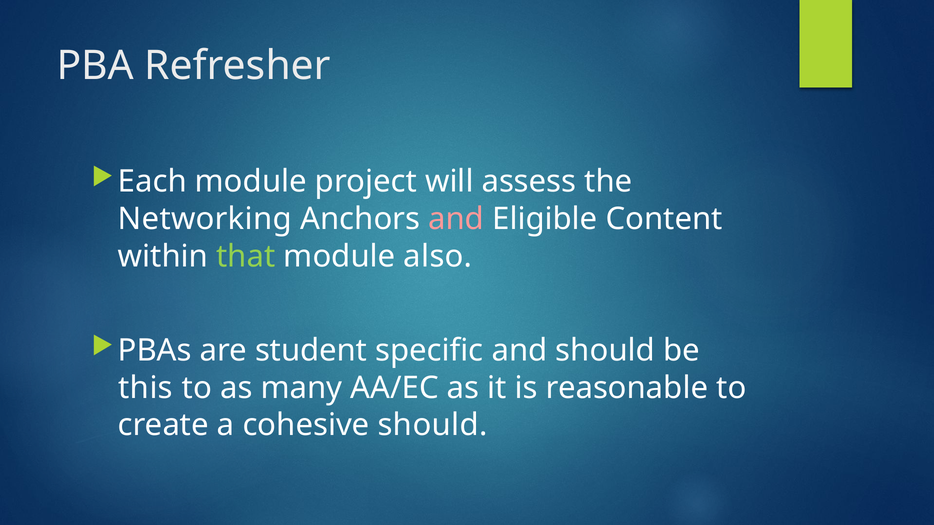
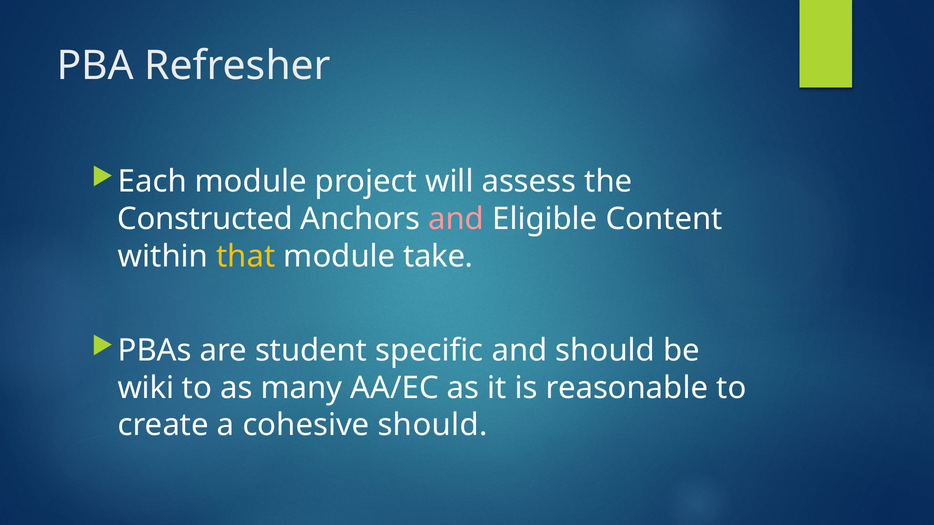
Networking: Networking -> Constructed (205, 219)
that colour: light green -> yellow (246, 256)
also: also -> take (438, 256)
this: this -> wiki (146, 388)
